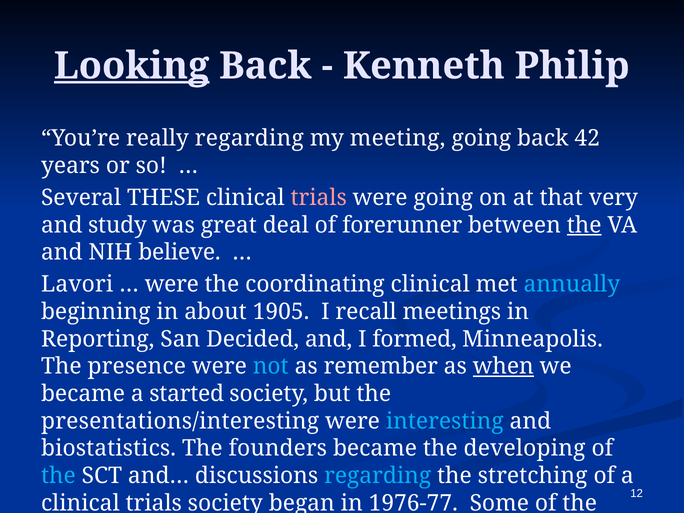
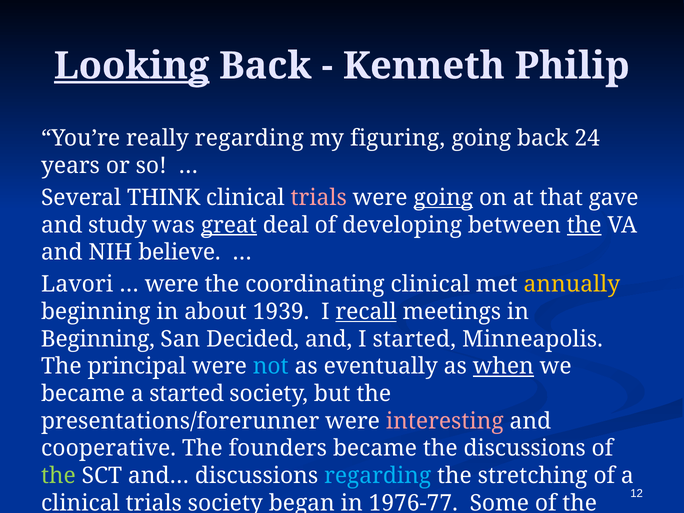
meeting: meeting -> figuring (398, 138)
42: 42 -> 24 (587, 138)
THESE: THESE -> THINK (164, 198)
going underline: none -> present (443, 198)
very: very -> gave (614, 198)
great underline: none -> present (229, 225)
forerunner: forerunner -> developing (402, 225)
annually colour: light blue -> yellow (572, 284)
1905: 1905 -> 1939 (281, 312)
recall underline: none -> present (366, 312)
Reporting: Reporting -> Beginning (98, 339)
I formed: formed -> started (414, 339)
presence: presence -> principal (137, 366)
as remember: remember -> eventually (381, 366)
presentations/interesting: presentations/interesting -> presentations/forerunner (180, 421)
interesting colour: light blue -> pink (445, 421)
biostatistics: biostatistics -> cooperative (109, 448)
the developing: developing -> discussions (525, 448)
the colour: light blue -> light green (58, 476)
